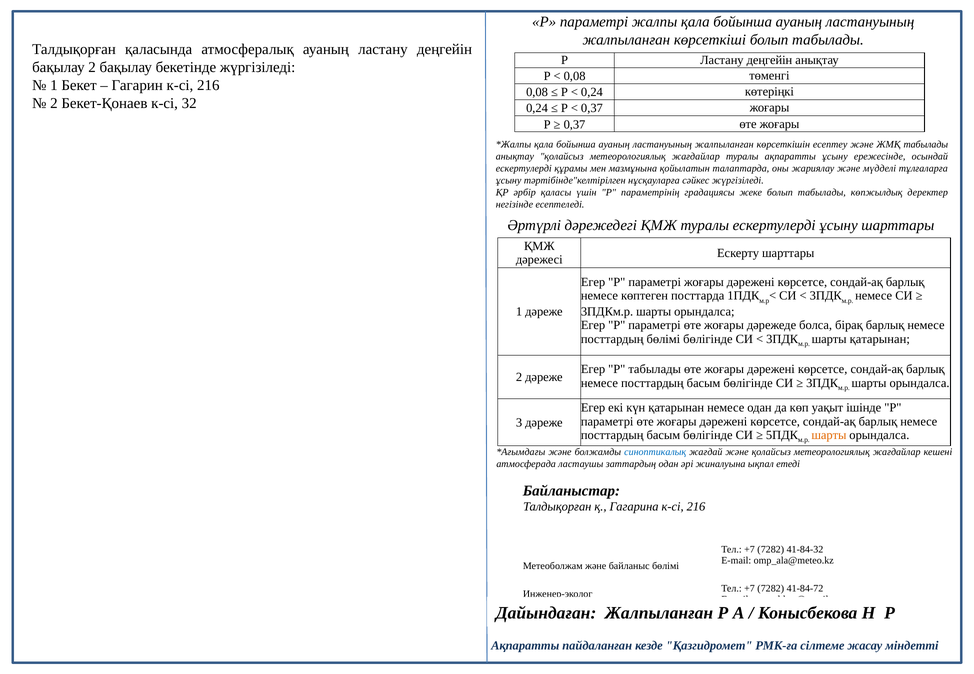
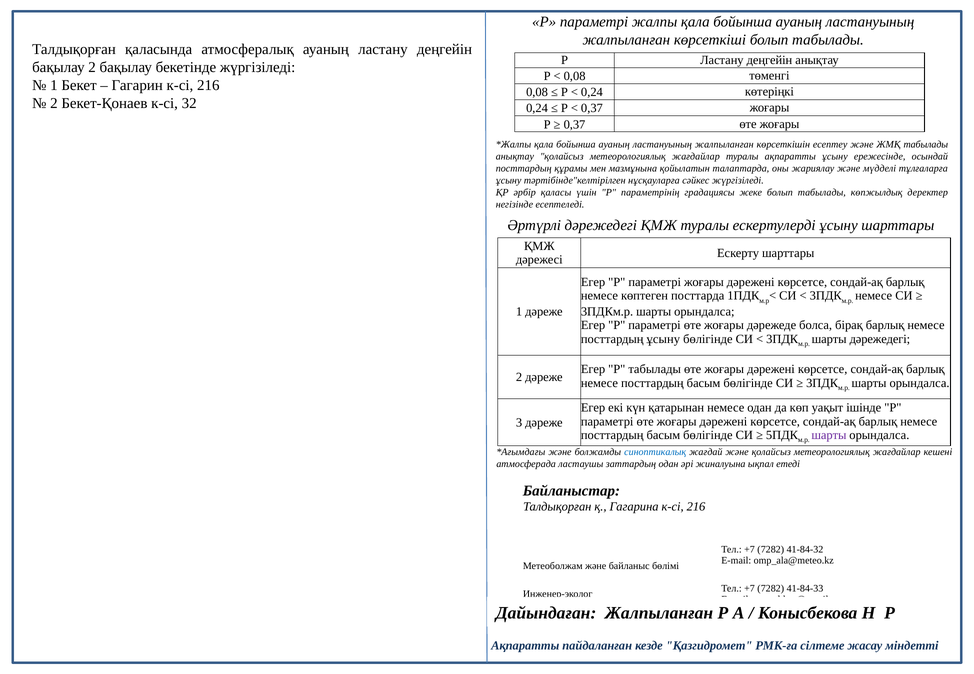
ескертулерді: ескертулерді -> посттардың (524, 168)
посттардың бөлімі: бөлімі -> ұсыну (663, 339)
шарты қатарынан: қатарынан -> дәрежедегі (880, 339)
шарты colour: orange -> purple (829, 435)
41-84-72: 41-84-72 -> 41-84-33 (805, 589)
